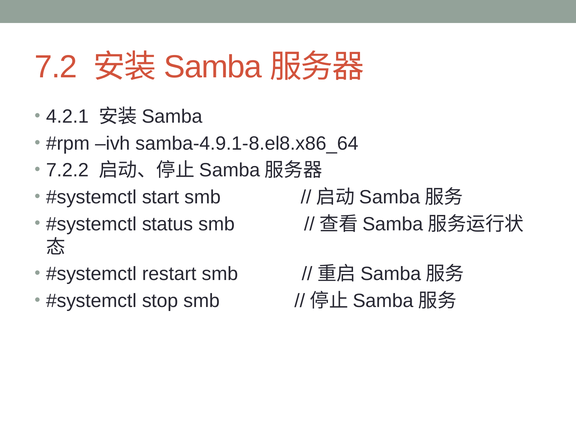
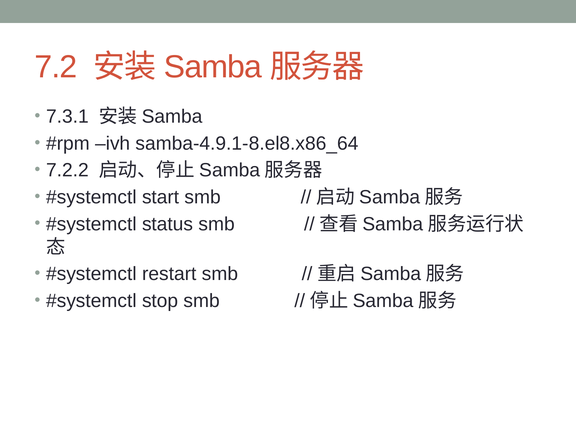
4.2.1: 4.2.1 -> 7.3.1 (67, 117)
